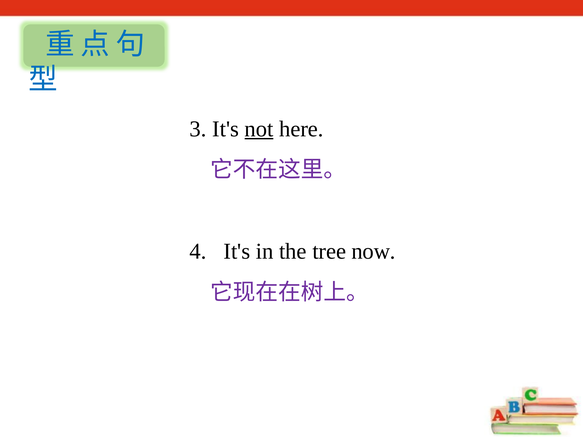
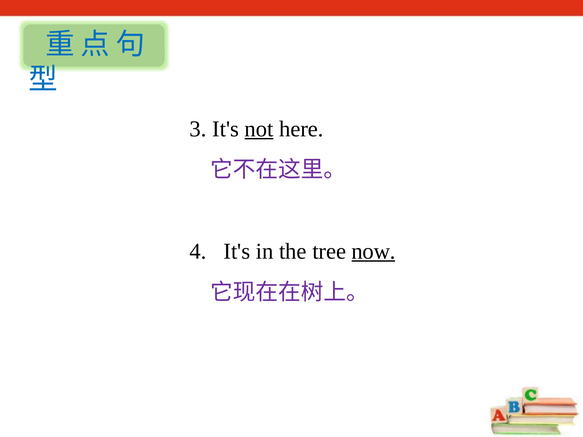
now underline: none -> present (374, 252)
